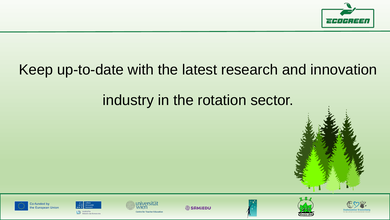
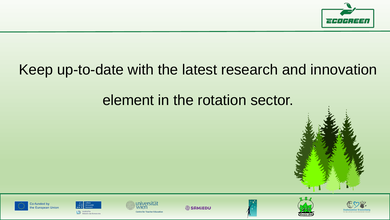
industry: industry -> element (128, 100)
